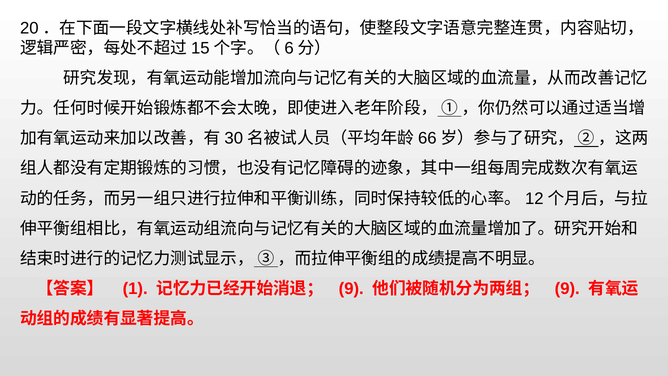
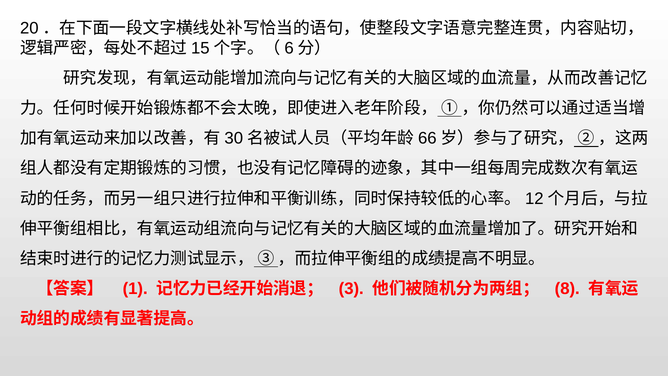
9: 9 -> 3 (351, 289)
9: 9 -> 8 (567, 289)
